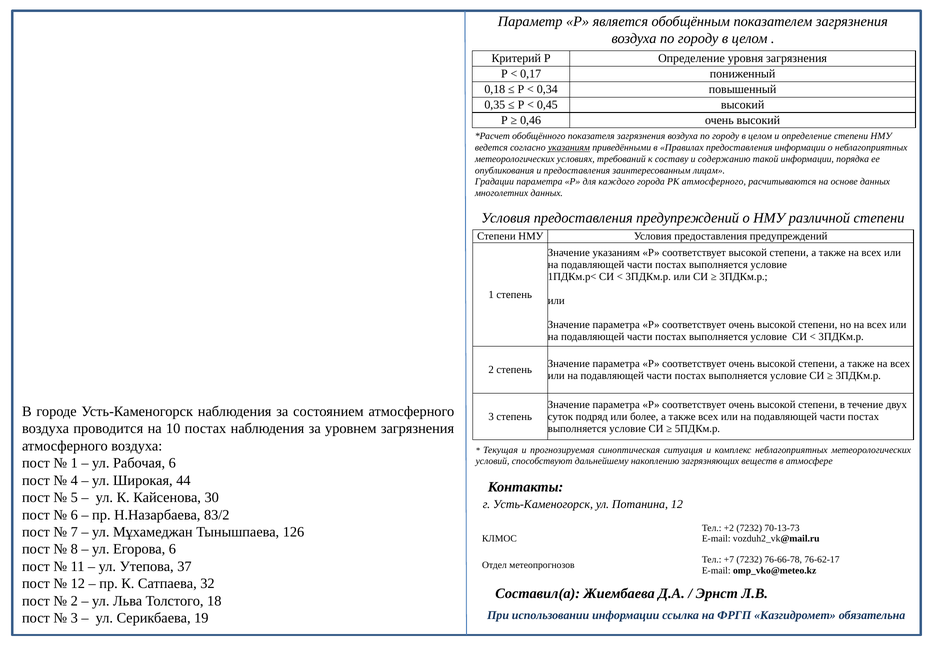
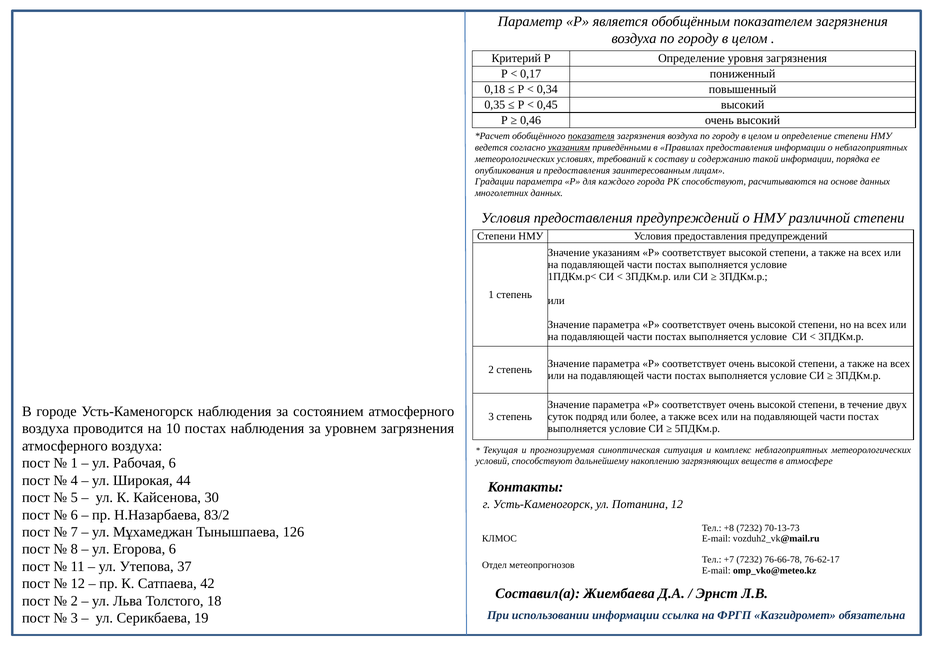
показателя underline: none -> present (591, 136)
РК атмосферного: атмосферного -> способствуют (714, 182)
+2: +2 -> +8 (729, 528)
32: 32 -> 42 (207, 584)
